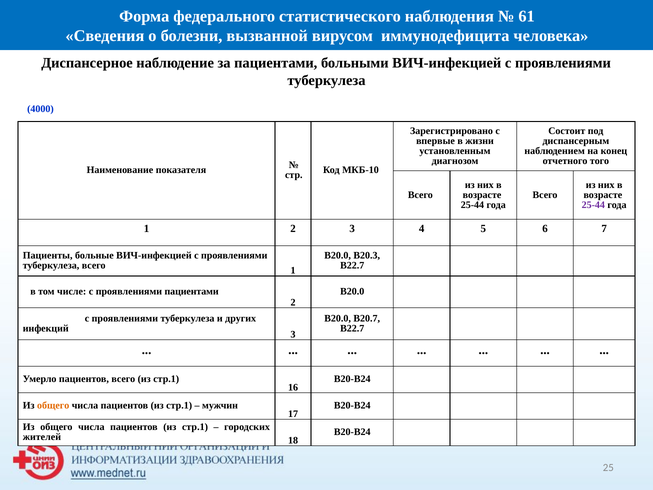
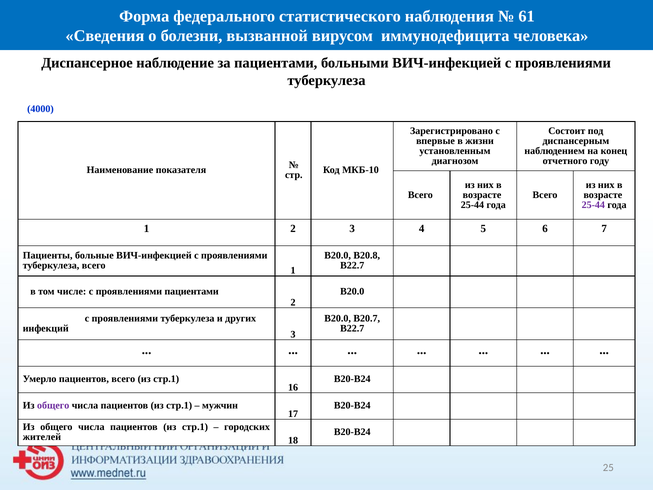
того: того -> году (600, 161)
В20.3: В20.3 -> В20.8 (367, 255)
общего colour: orange -> purple (53, 405)
